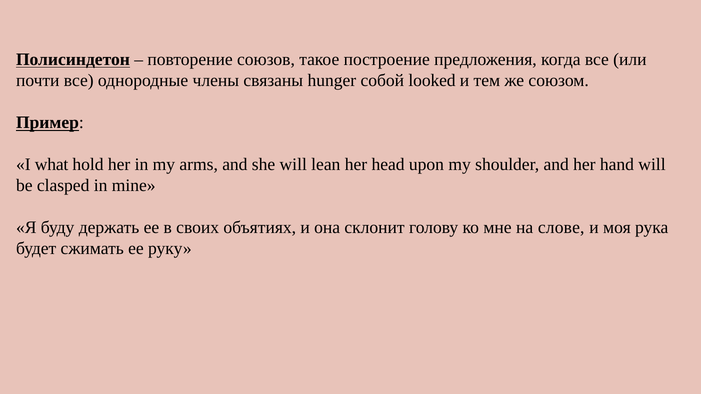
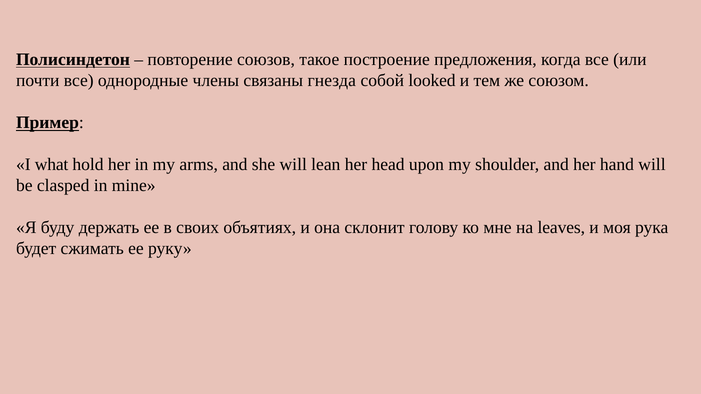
hunger: hunger -> гнезда (332, 81)
слове: слове -> leaves (561, 228)
